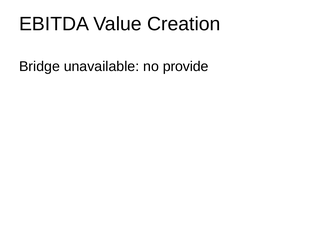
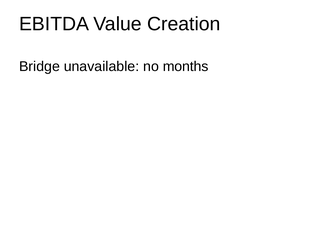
provide: provide -> months (186, 67)
